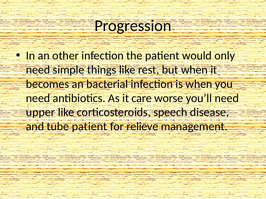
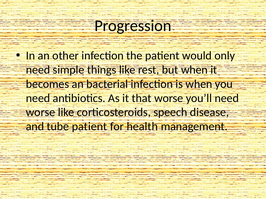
care: care -> that (142, 98)
upper: upper -> worse (41, 113)
relieve: relieve -> health (142, 127)
